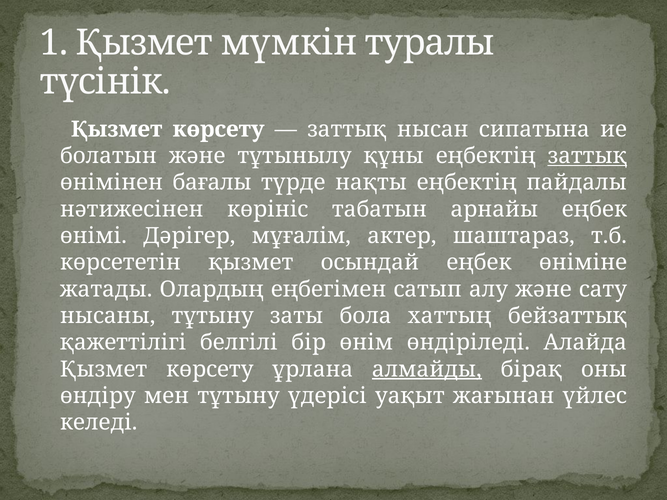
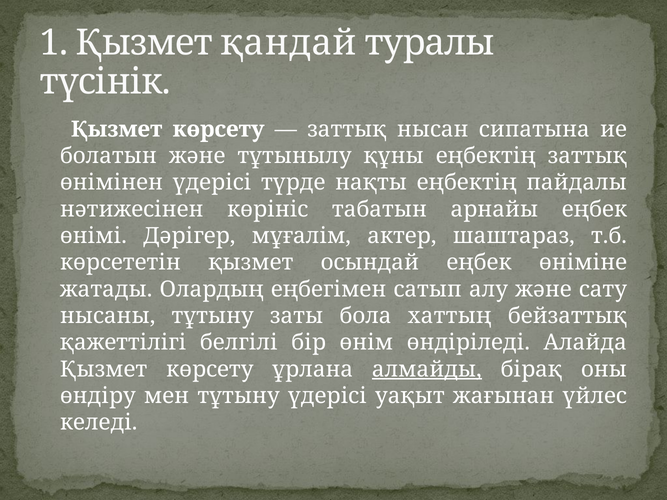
мүмкін: мүмкін -> қандай (289, 43)
заттық underline: present -> none (587, 156)
өнімінен бағалы: бағалы -> үдерісі (212, 183)
